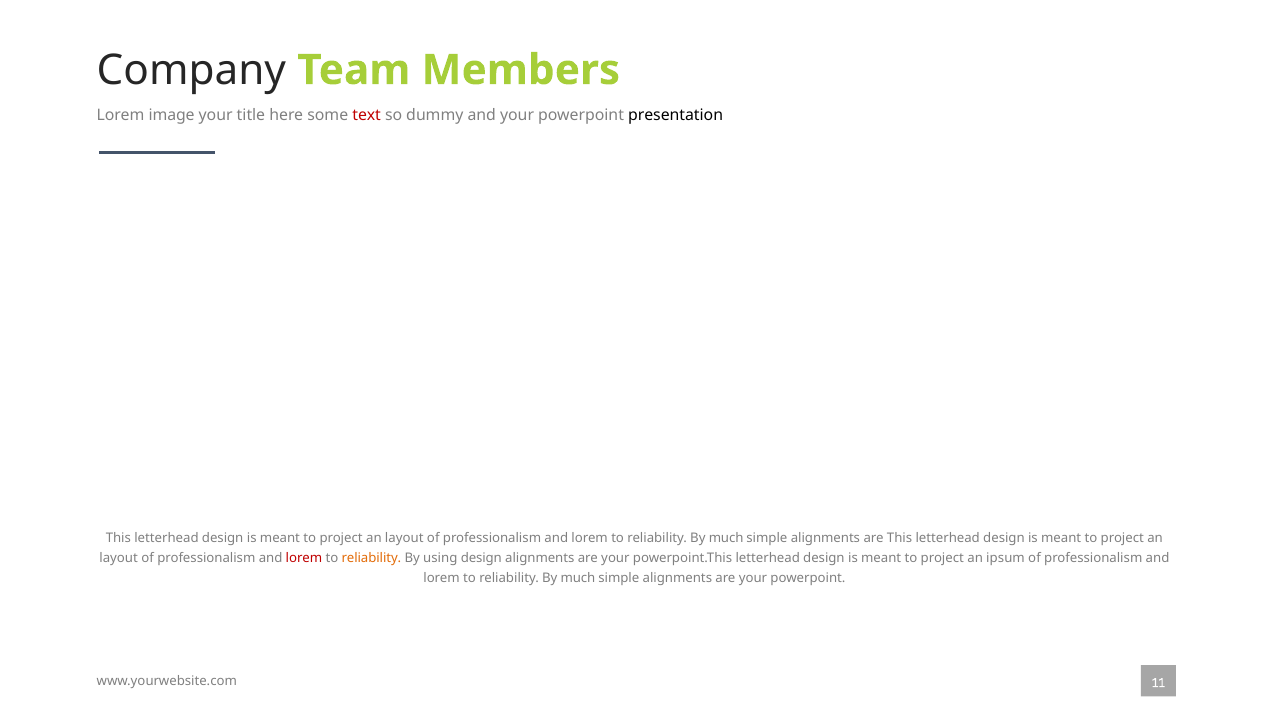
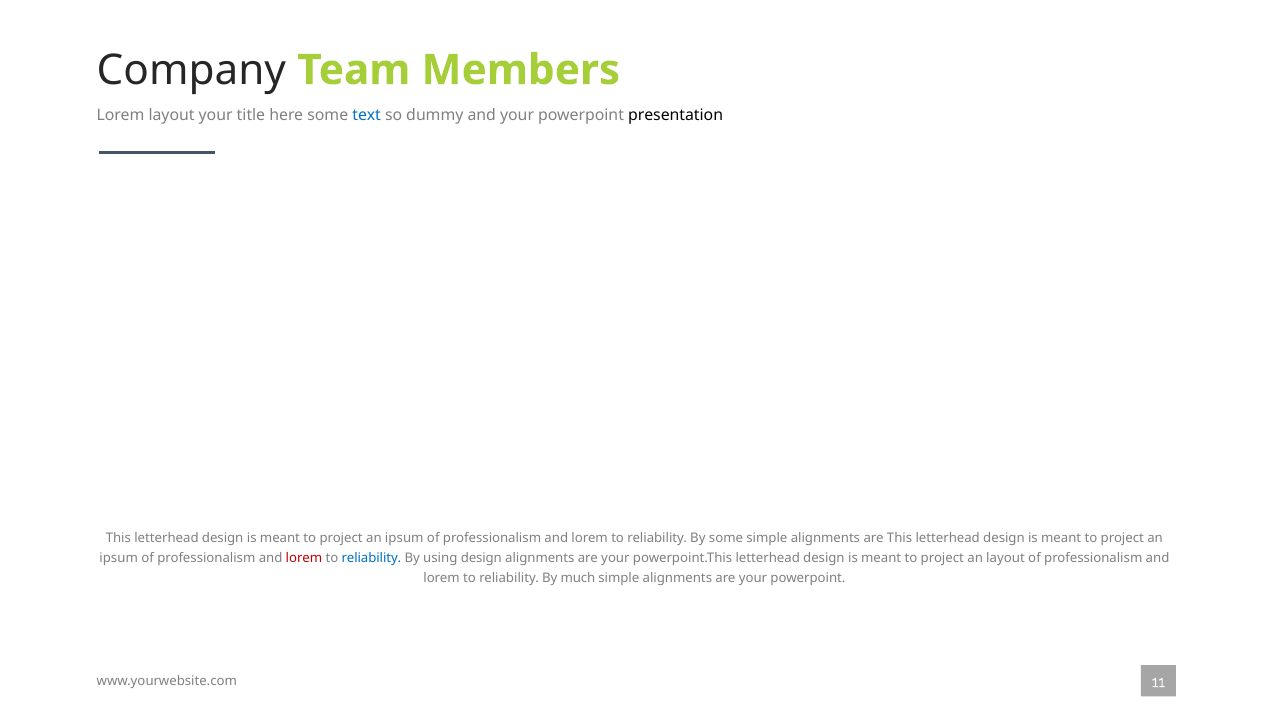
Lorem image: image -> layout (172, 115)
text colour: red -> blue (367, 115)
layout: layout -> ipsum (404, 538)
much: much -> some (726, 538)
layout: layout -> ipsum (119, 558)
reliability colour: orange -> blue (371, 558)
an ipsum: ipsum -> layout (1006, 558)
